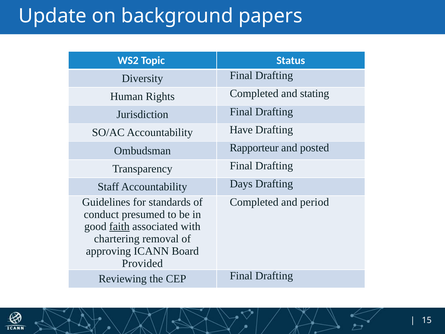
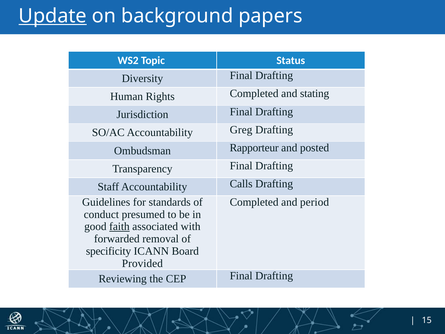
Update underline: none -> present (53, 16)
Have: Have -> Greg (241, 130)
Days: Days -> Calls (241, 184)
chartering: chartering -> forwarded (117, 239)
approving: approving -> specificity (109, 251)
